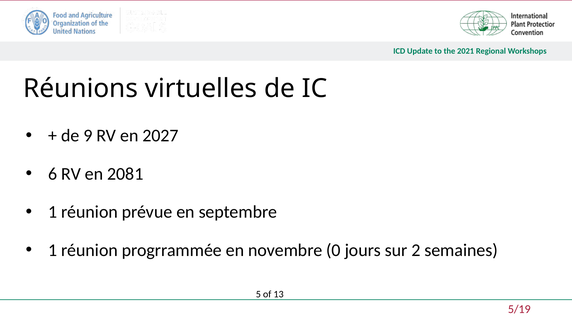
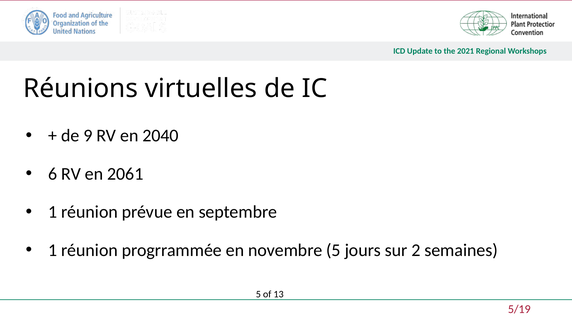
2027: 2027 -> 2040 (161, 136)
2081: 2081 -> 2061 (125, 174)
novembre 0: 0 -> 5 (333, 250)
